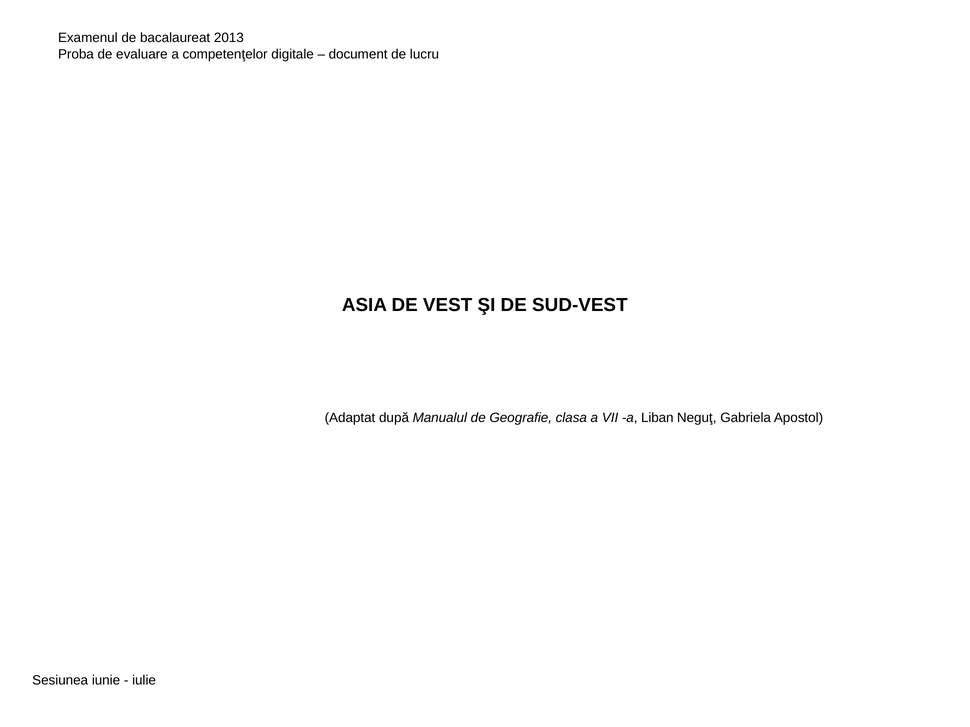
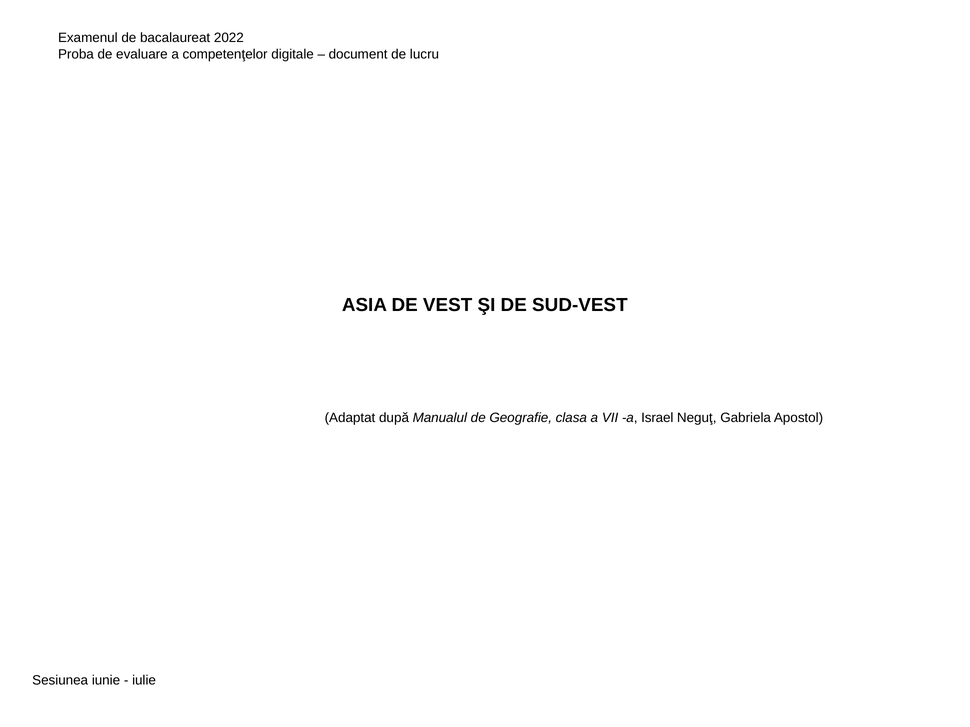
2013: 2013 -> 2022 (229, 38)
Liban: Liban -> Israel (657, 418)
